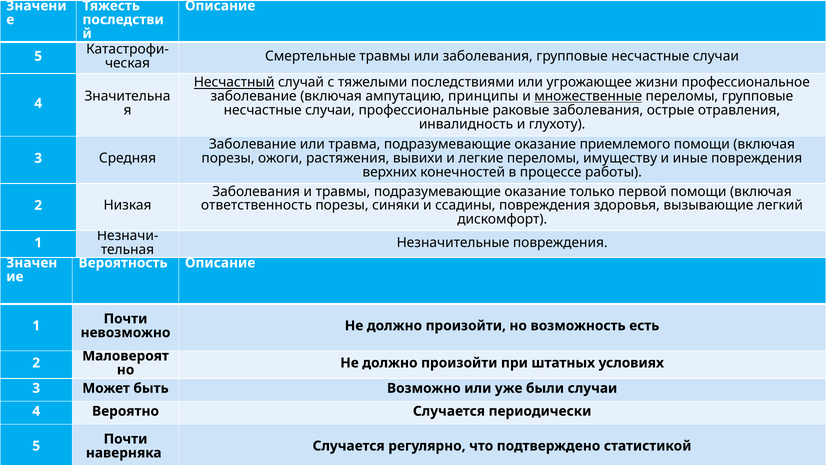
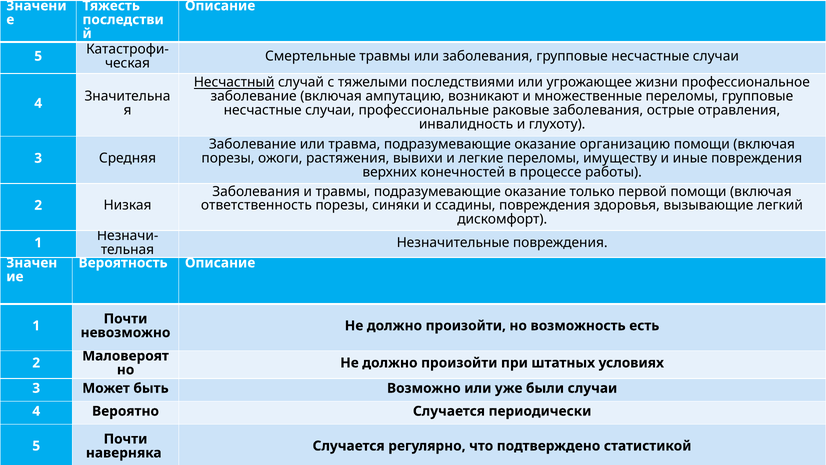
принципы: принципы -> возникают (483, 96)
множественные underline: present -> none (588, 96)
приемлемого: приемлемого -> организацию (625, 144)
